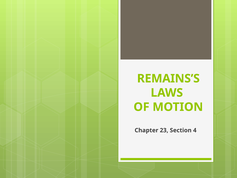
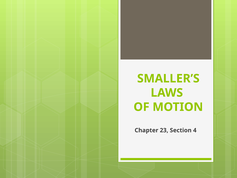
REMAINS’S: REMAINS’S -> SMALLER’S (168, 78)
